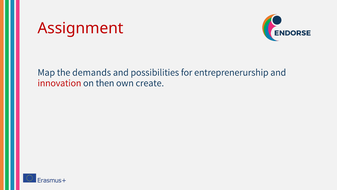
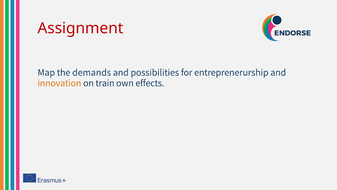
innovation colour: red -> orange (59, 83)
then: then -> train (105, 83)
create: create -> effects (150, 83)
